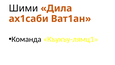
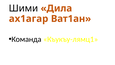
ах1саби: ах1саби -> ах1агар (29, 19)
